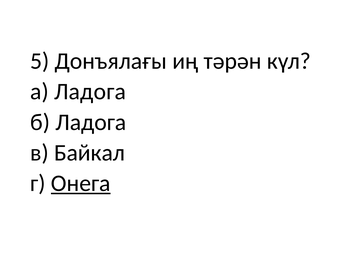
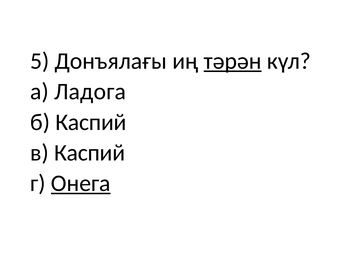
тәрән underline: none -> present (233, 61)
б Ладога: Ладога -> Каспий (91, 122)
в Байкал: Байкал -> Каспий (90, 153)
